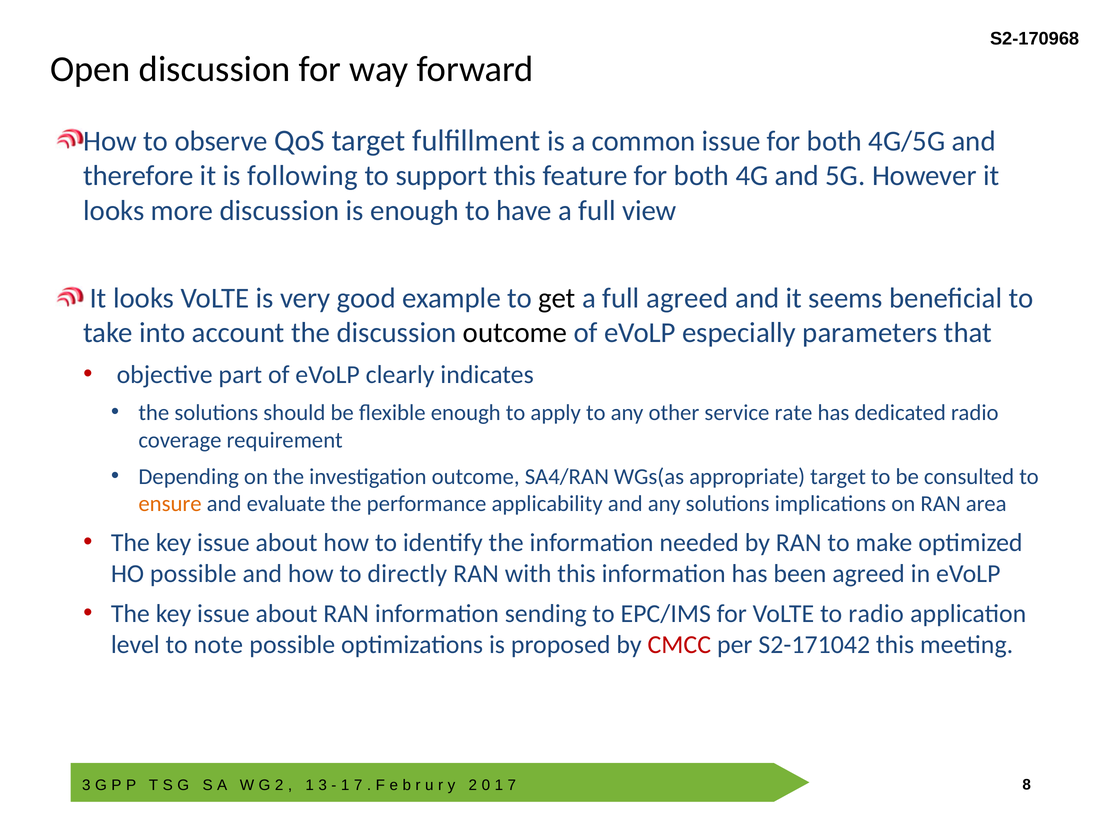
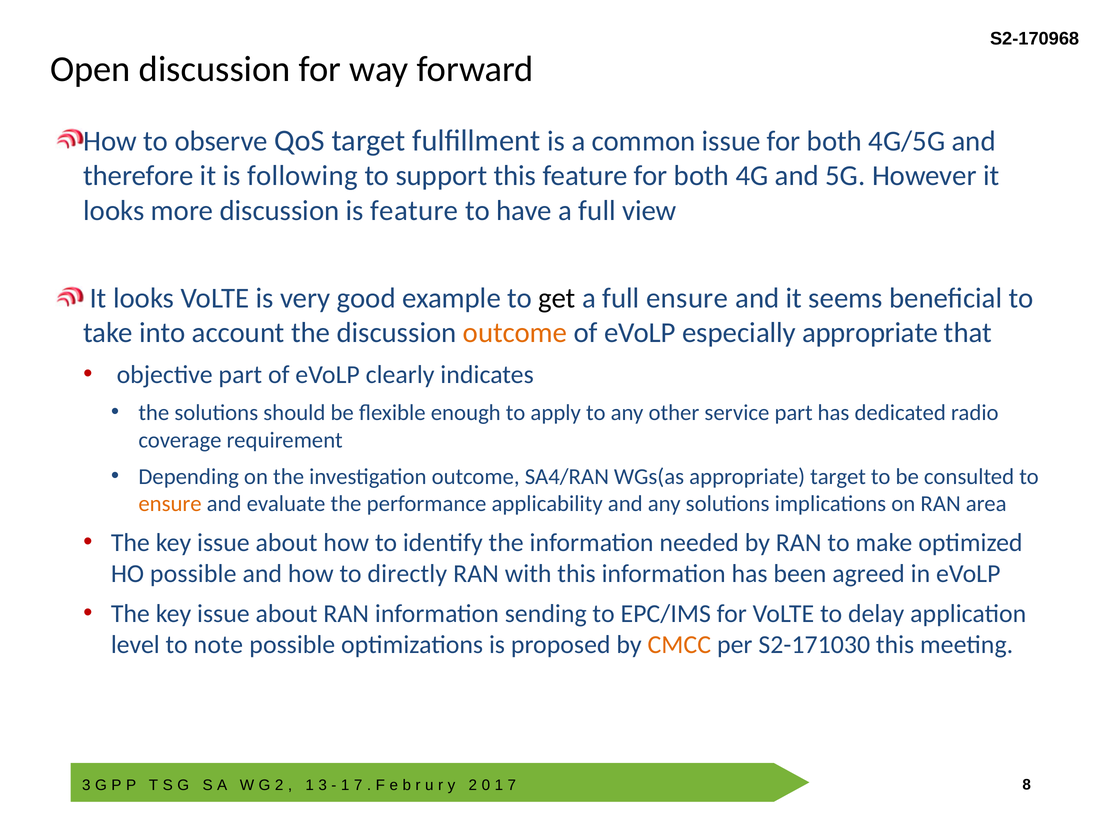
is enough: enough -> feature (414, 211)
full agreed: agreed -> ensure (687, 298)
outcome colour: black -> orange (515, 333)
especially parameters: parameters -> appropriate (870, 333)
service rate: rate -> part (794, 413)
to radio: radio -> delay (876, 614)
CMCC colour: red -> orange (679, 645)
S2-171042: S2-171042 -> S2-171030 (814, 645)
